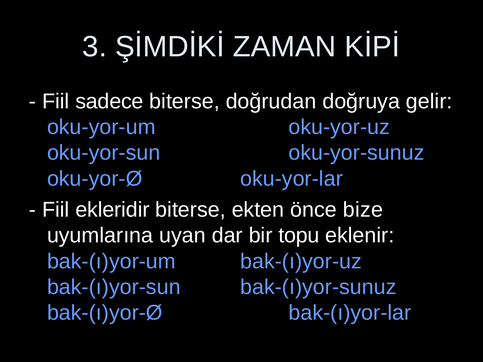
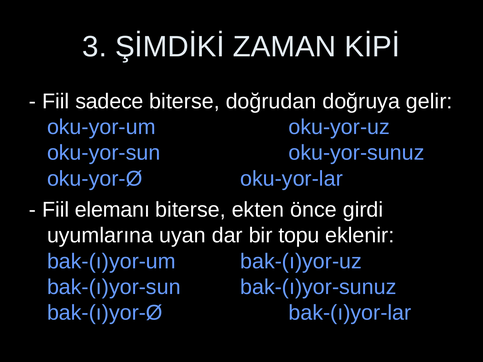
ekleridir: ekleridir -> elemanı (112, 210)
bize: bize -> girdi (363, 210)
